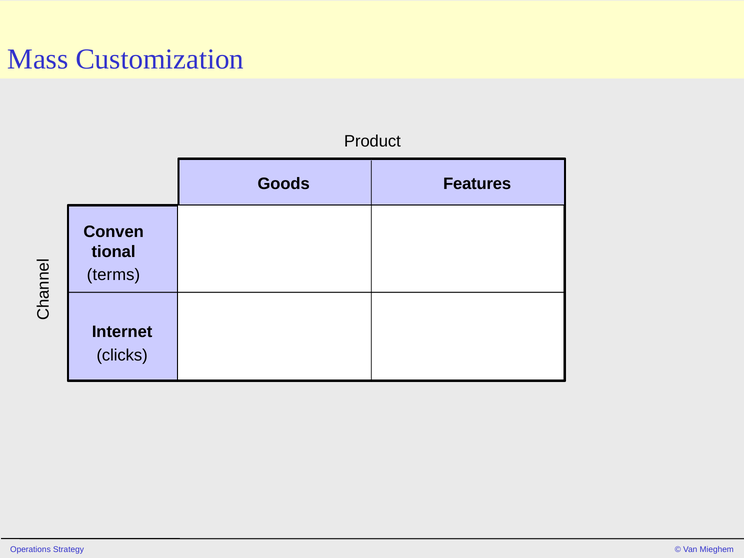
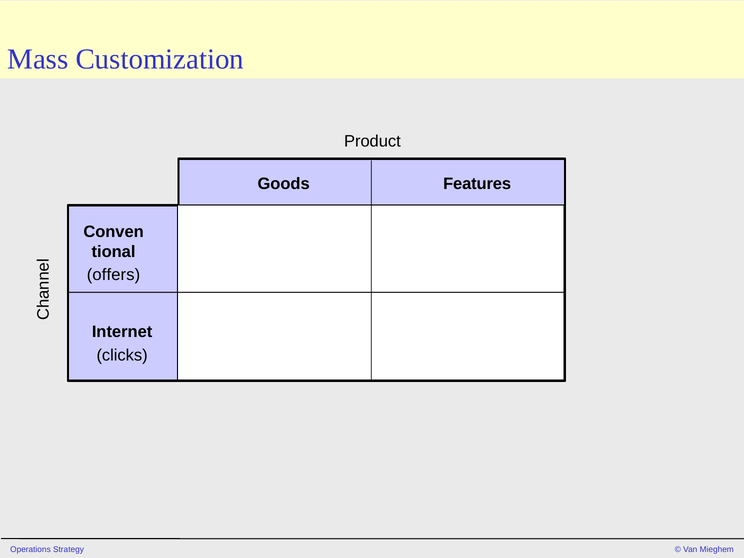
terms: terms -> offers (113, 275)
